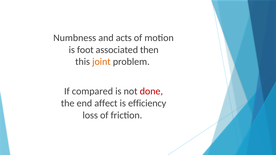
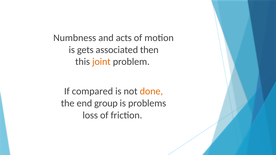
foot: foot -> gets (85, 50)
done colour: red -> orange (151, 91)
affect: affect -> group (106, 103)
efficiency: efficiency -> problems (147, 103)
